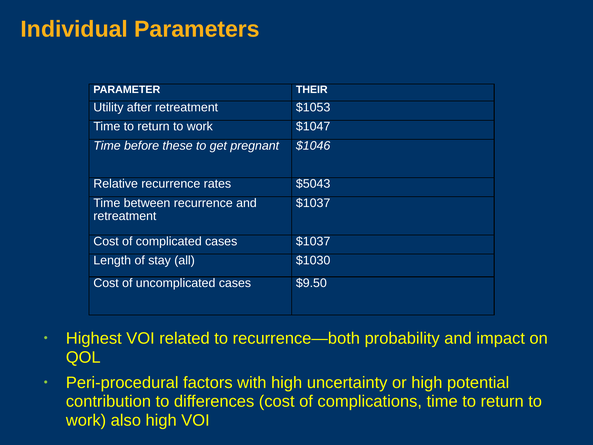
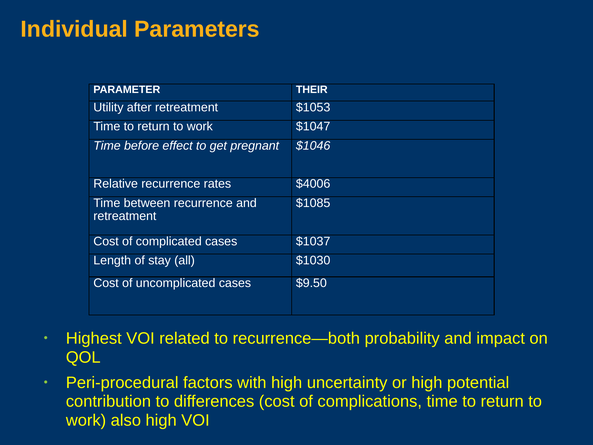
these: these -> effect (178, 146)
$5043: $5043 -> $4006 (313, 184)
$1037: $1037 -> $1085 (313, 203)
